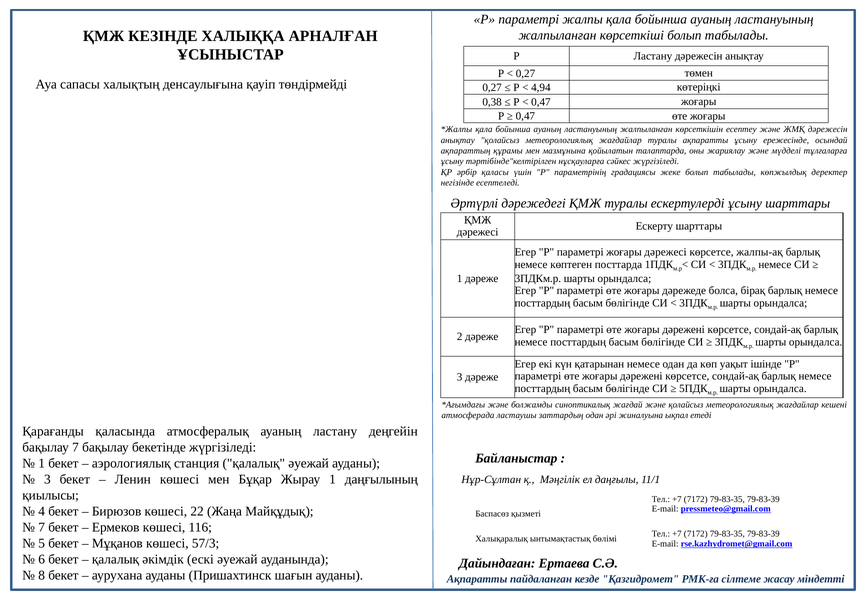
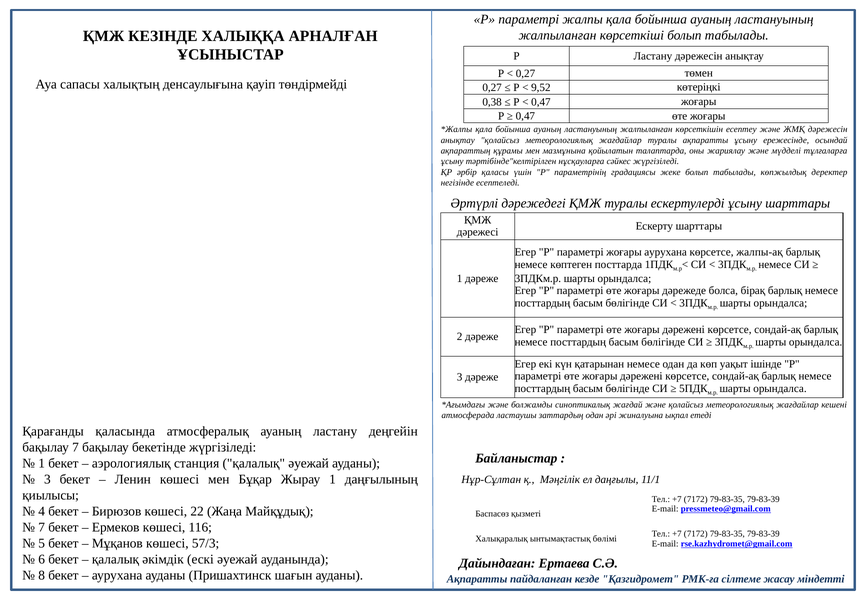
4,94: 4,94 -> 9,52 (541, 88)
жоғары дәрежесі: дәрежесі -> аурухана (666, 252)
